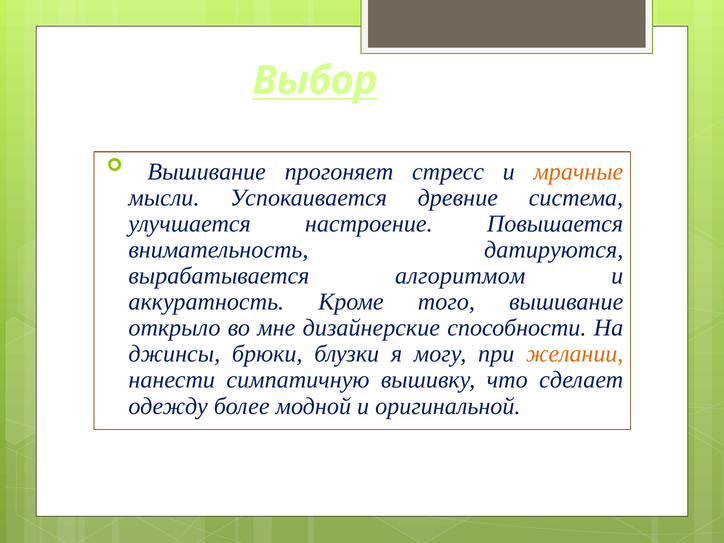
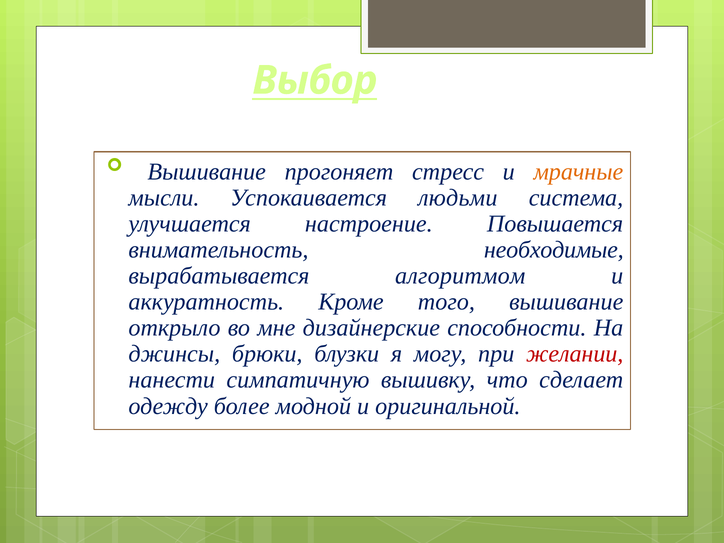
древние: древние -> людьми (458, 198)
датируются: датируются -> необходимые (554, 250)
желании colour: orange -> red (575, 354)
